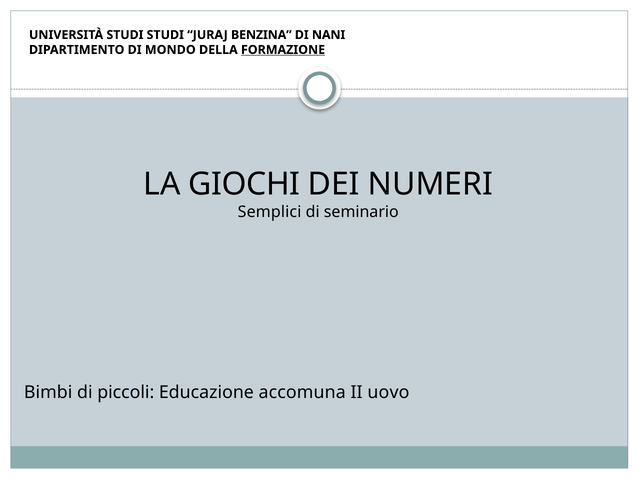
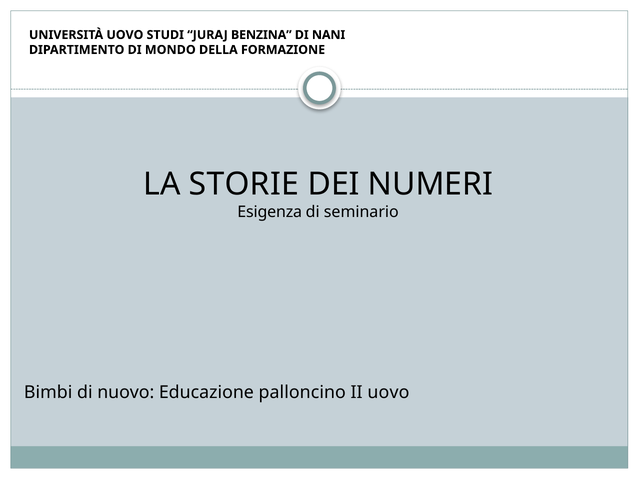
UNIVERSITÀ STUDI: STUDI -> UOVO (125, 35)
FORMAZIONE underline: present -> none (283, 50)
GIOCHI: GIOCHI -> STORIE (244, 184)
Semplici: Semplici -> Esigenza (270, 212)
piccoli: piccoli -> nuovo (126, 393)
accomuna: accomuna -> palloncino (302, 393)
